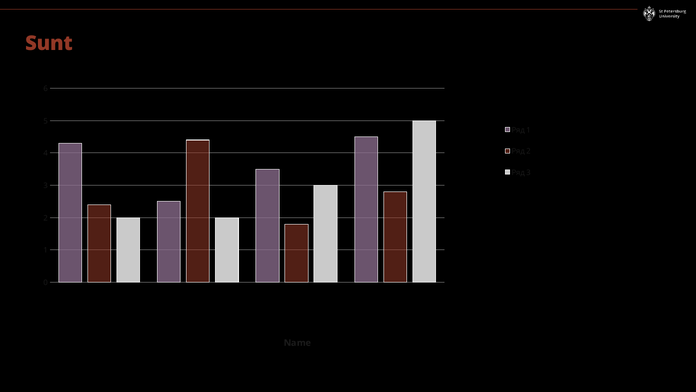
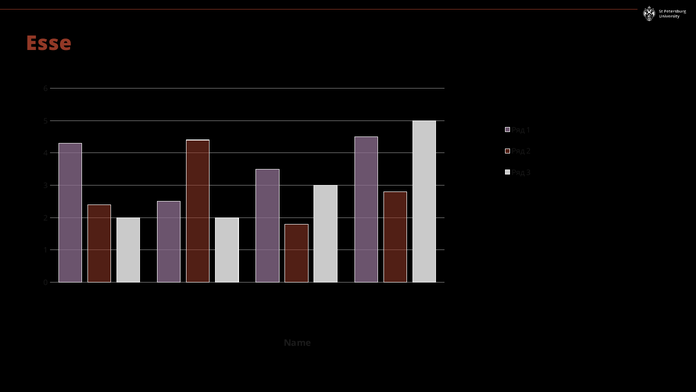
Sunt: Sunt -> Esse (49, 43)
